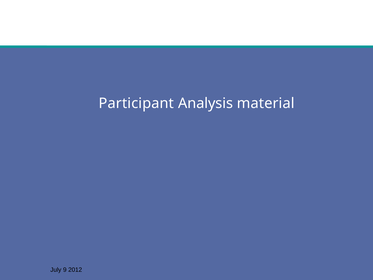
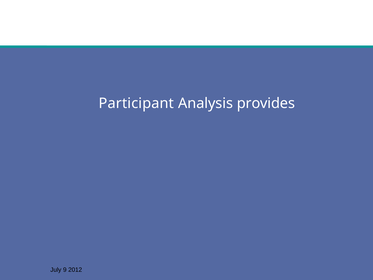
material: material -> provides (266, 103)
